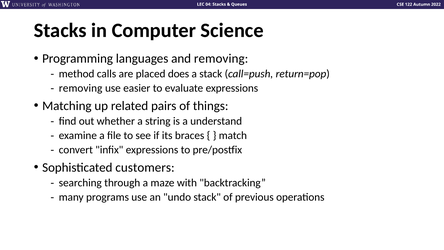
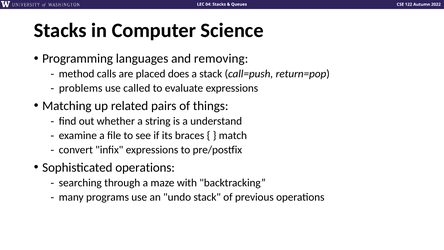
removing: removing -> problems (81, 88)
easier: easier -> called (137, 88)
Sophisticated customers: customers -> operations (145, 167)
